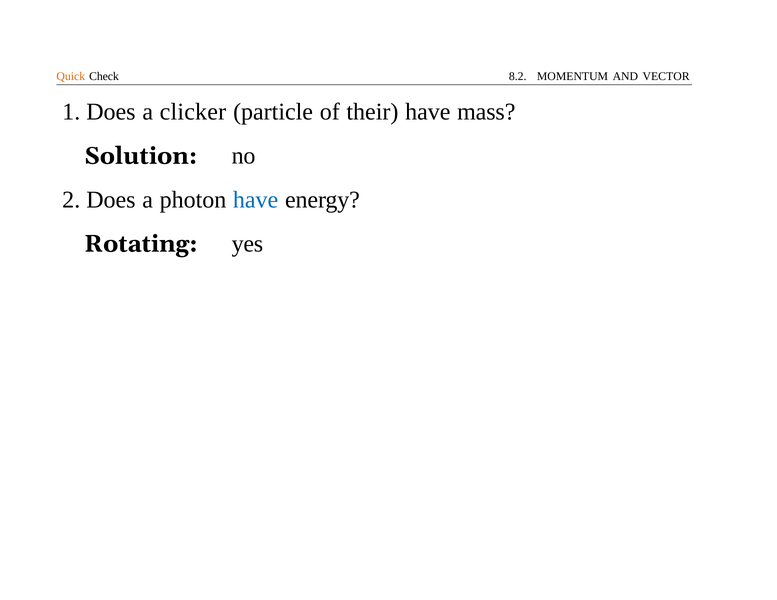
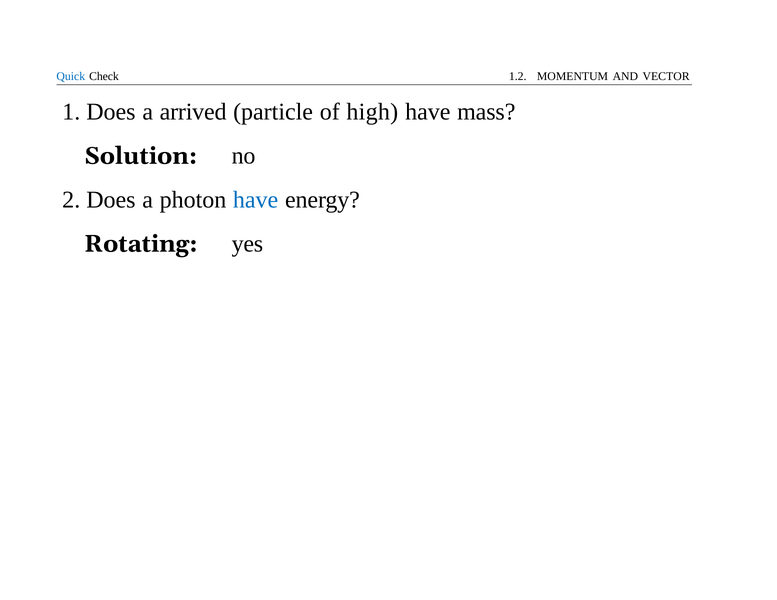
Quick colour: orange -> blue (71, 77)
8.2: 8.2 -> 1.2 (518, 77)
clicker: clicker -> arrived (193, 112)
their: their -> high (372, 112)
